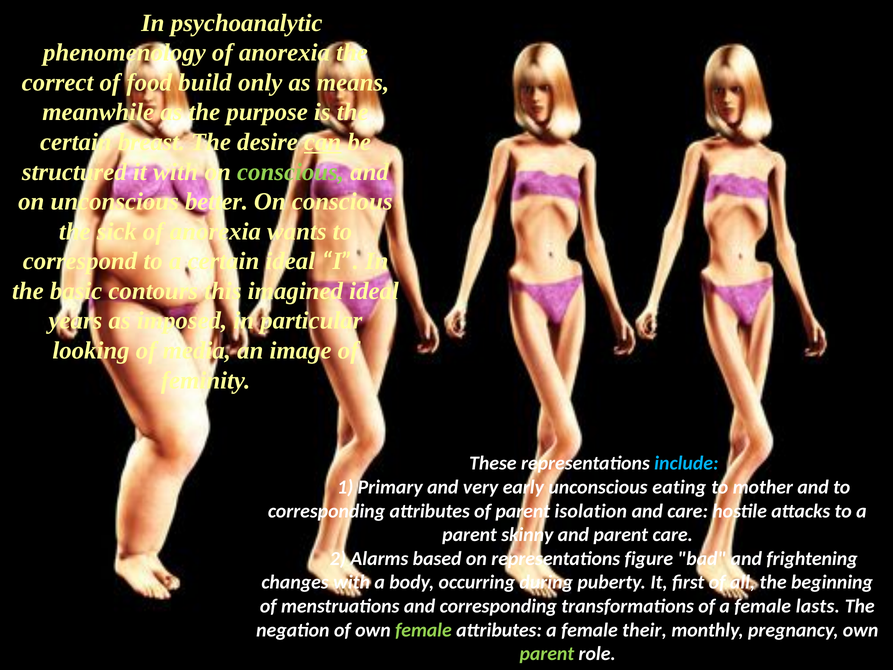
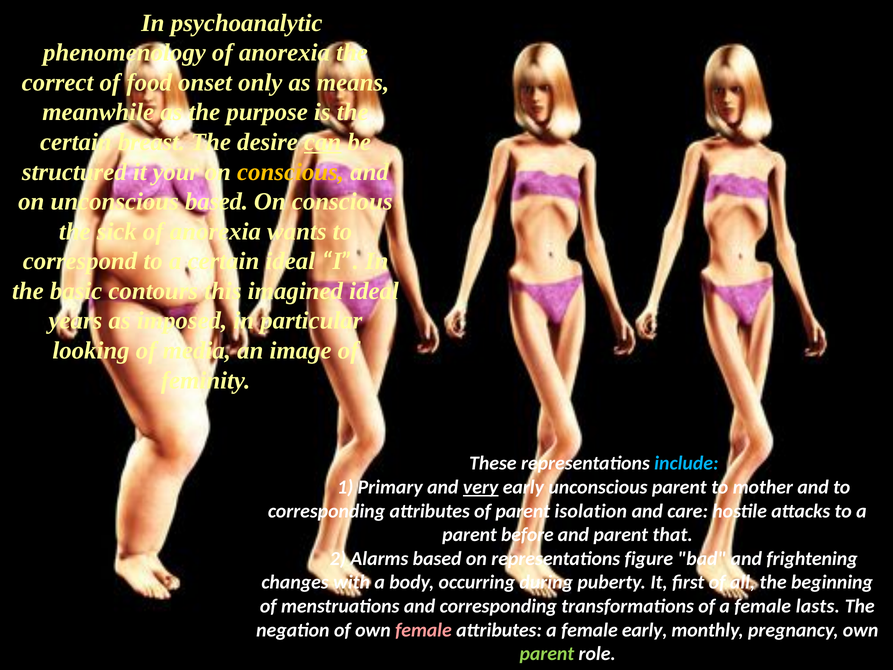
build: build -> onset (205, 82)
it with: with -> your (176, 172)
conscious colour: light green -> yellow (291, 172)
unconscious better: better -> based (217, 202)
very underline: none -> present (481, 487)
unconscious eating: eating -> parent (679, 487)
skinny: skinny -> before (527, 535)
parent care: care -> that (673, 535)
female colour: light green -> pink (423, 630)
female their: their -> early (645, 630)
